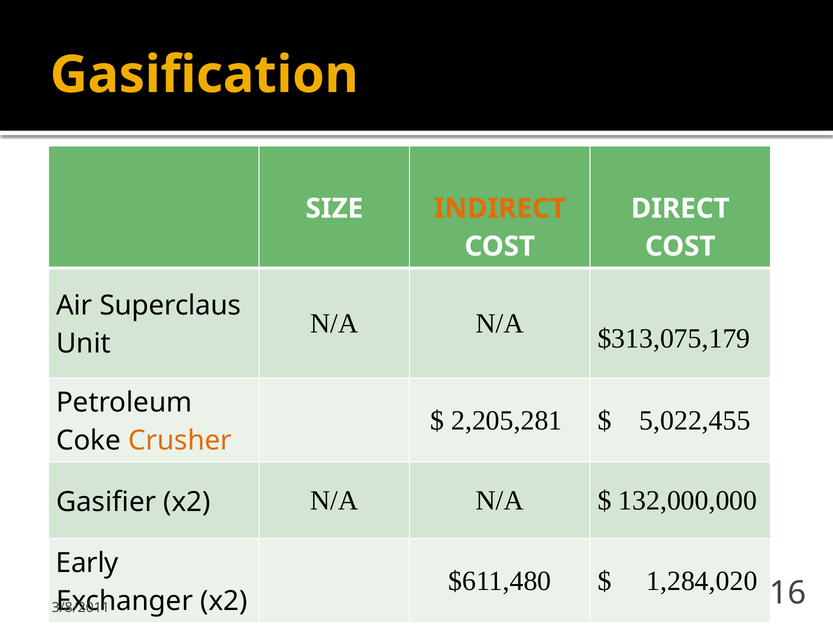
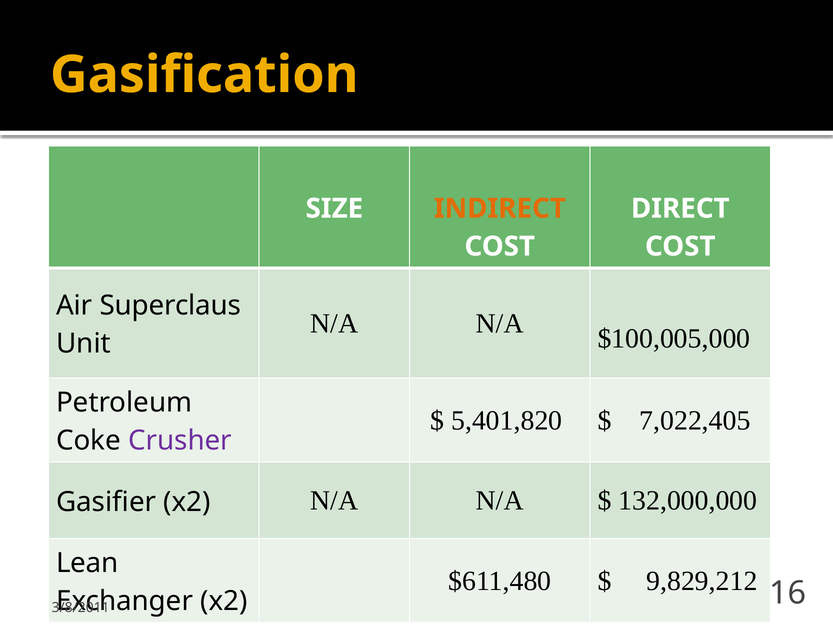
$313,075,179: $313,075,179 -> $100,005,000 (674, 338)
2,205,281: 2,205,281 -> 5,401,820 (507, 421)
5,022,455: 5,022,455 -> 7,022,405 (695, 421)
Crusher colour: orange -> purple (180, 440)
Early: Early -> Lean (87, 563)
1,284,020: 1,284,020 -> 9,829,212 (702, 581)
